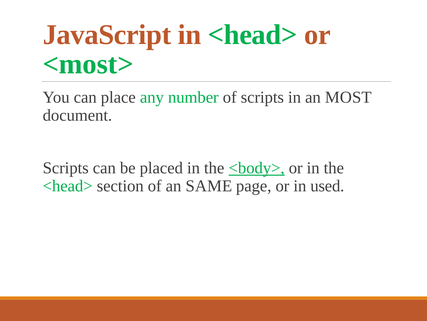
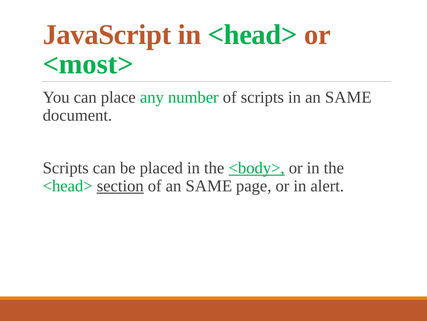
in an MOST: MOST -> SAME (348, 97)
section underline: none -> present (120, 186)
used: used -> alert (327, 186)
